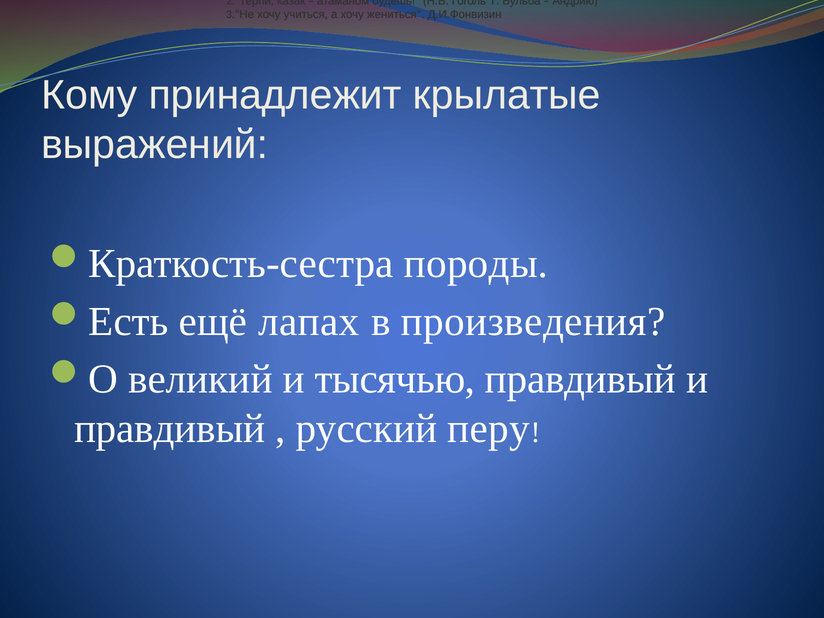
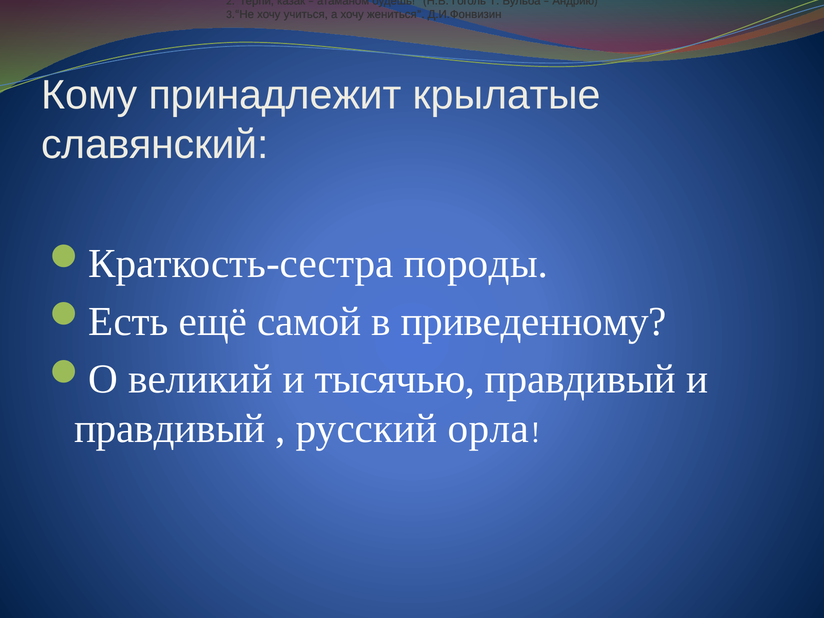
выражений: выражений -> славянский (155, 145)
лапах: лапах -> самой (309, 321)
произведения: произведения -> приведенному (534, 321)
перу: перу -> орла (489, 429)
